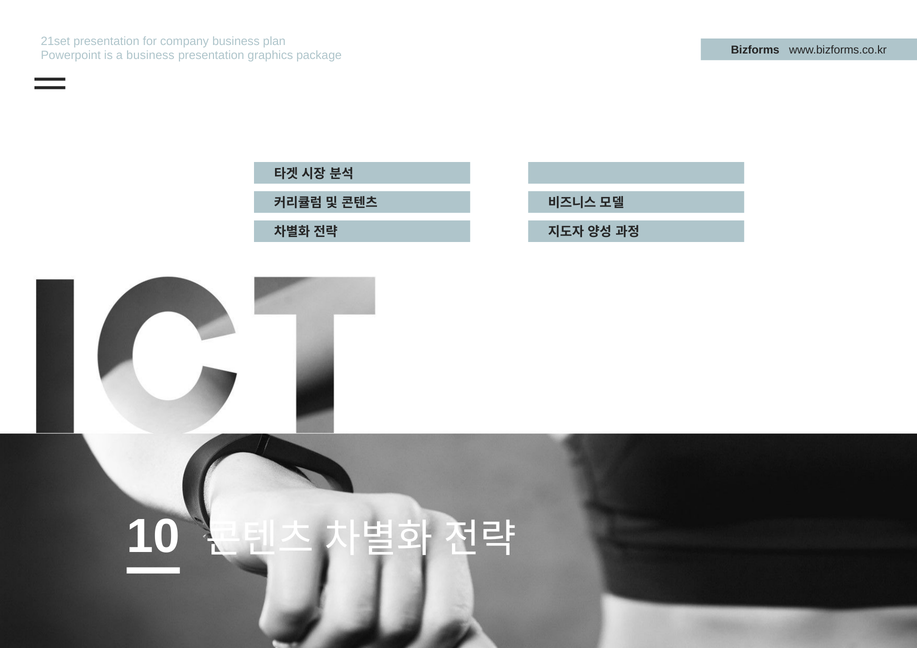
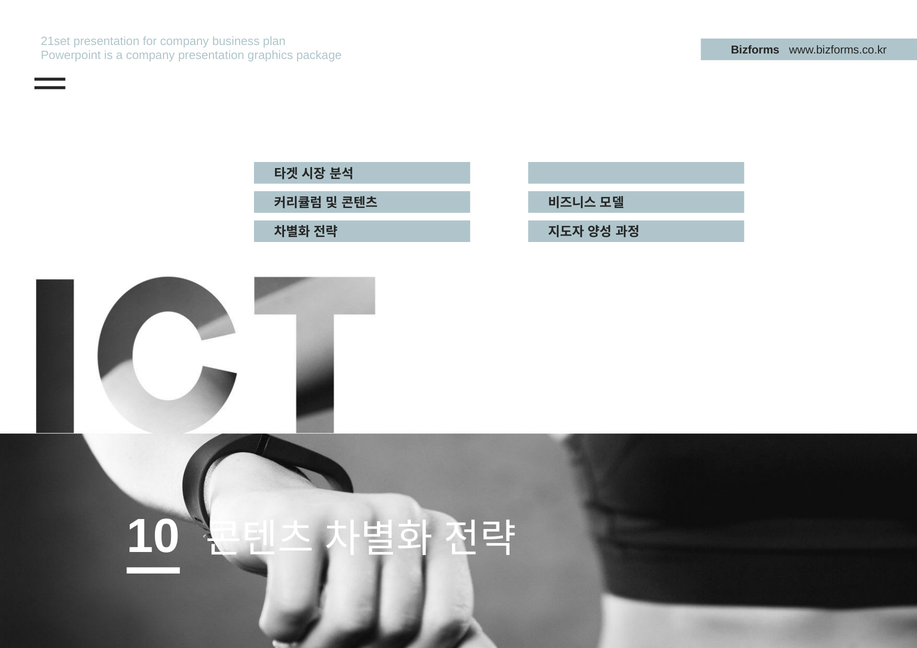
a business: business -> company (150, 55)
